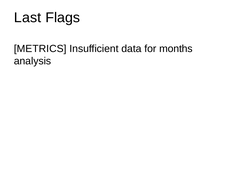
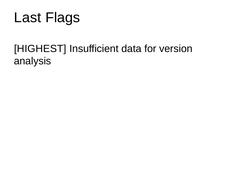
METRICS: METRICS -> HIGHEST (40, 49)
months: months -> version (176, 49)
